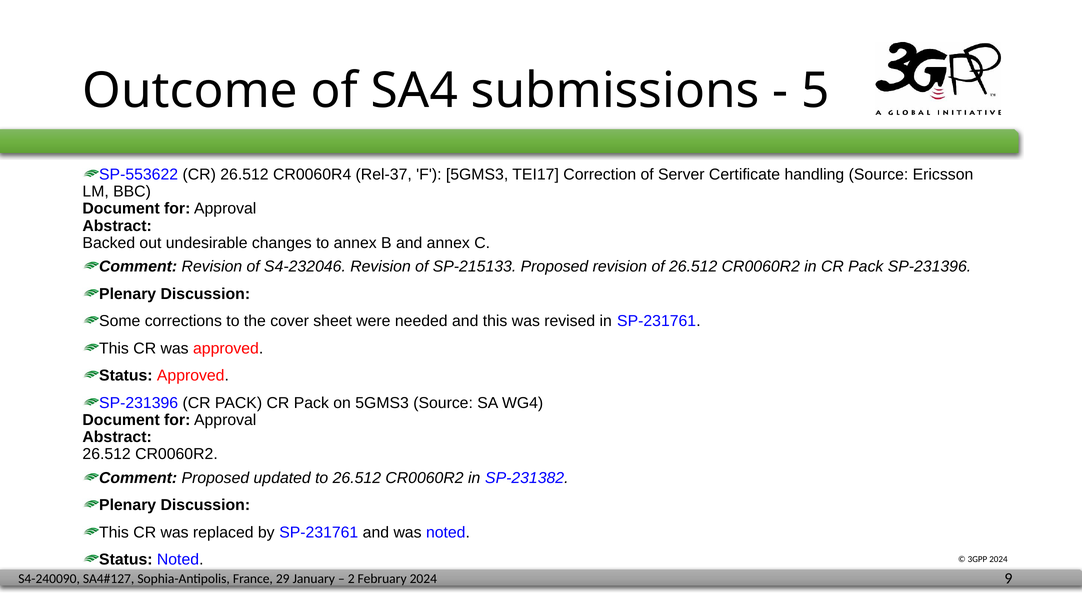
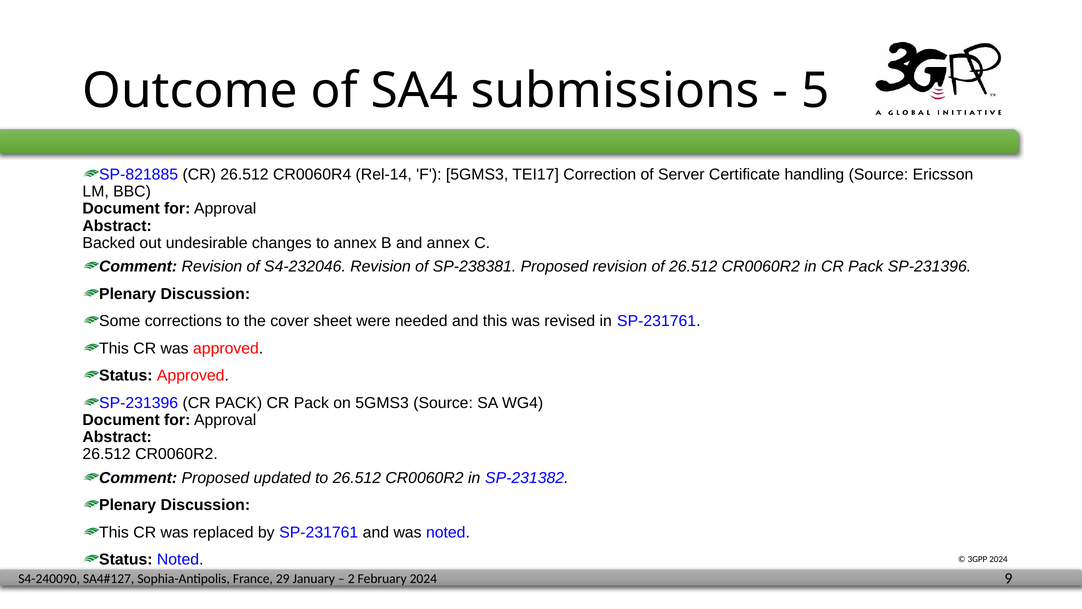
SP-553622: SP-553622 -> SP-821885 (139, 175)
Rel-37: Rel-37 -> Rel-14 (384, 175)
SP-215133: SP-215133 -> SP-238381 (475, 267)
